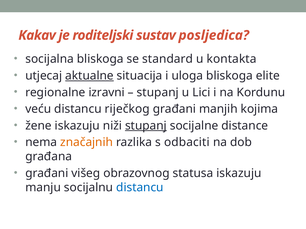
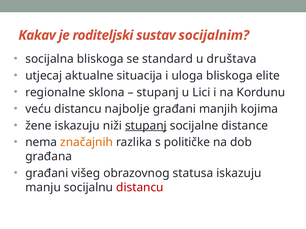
posljedica: posljedica -> socijalnim (214, 35)
kontakta: kontakta -> društava (232, 59)
aktualne underline: present -> none (89, 76)
izravni: izravni -> sklona (107, 93)
riječkog: riječkog -> najbolje (127, 109)
odbaciti: odbaciti -> političke (187, 143)
distancu colour: blue -> red (140, 188)
